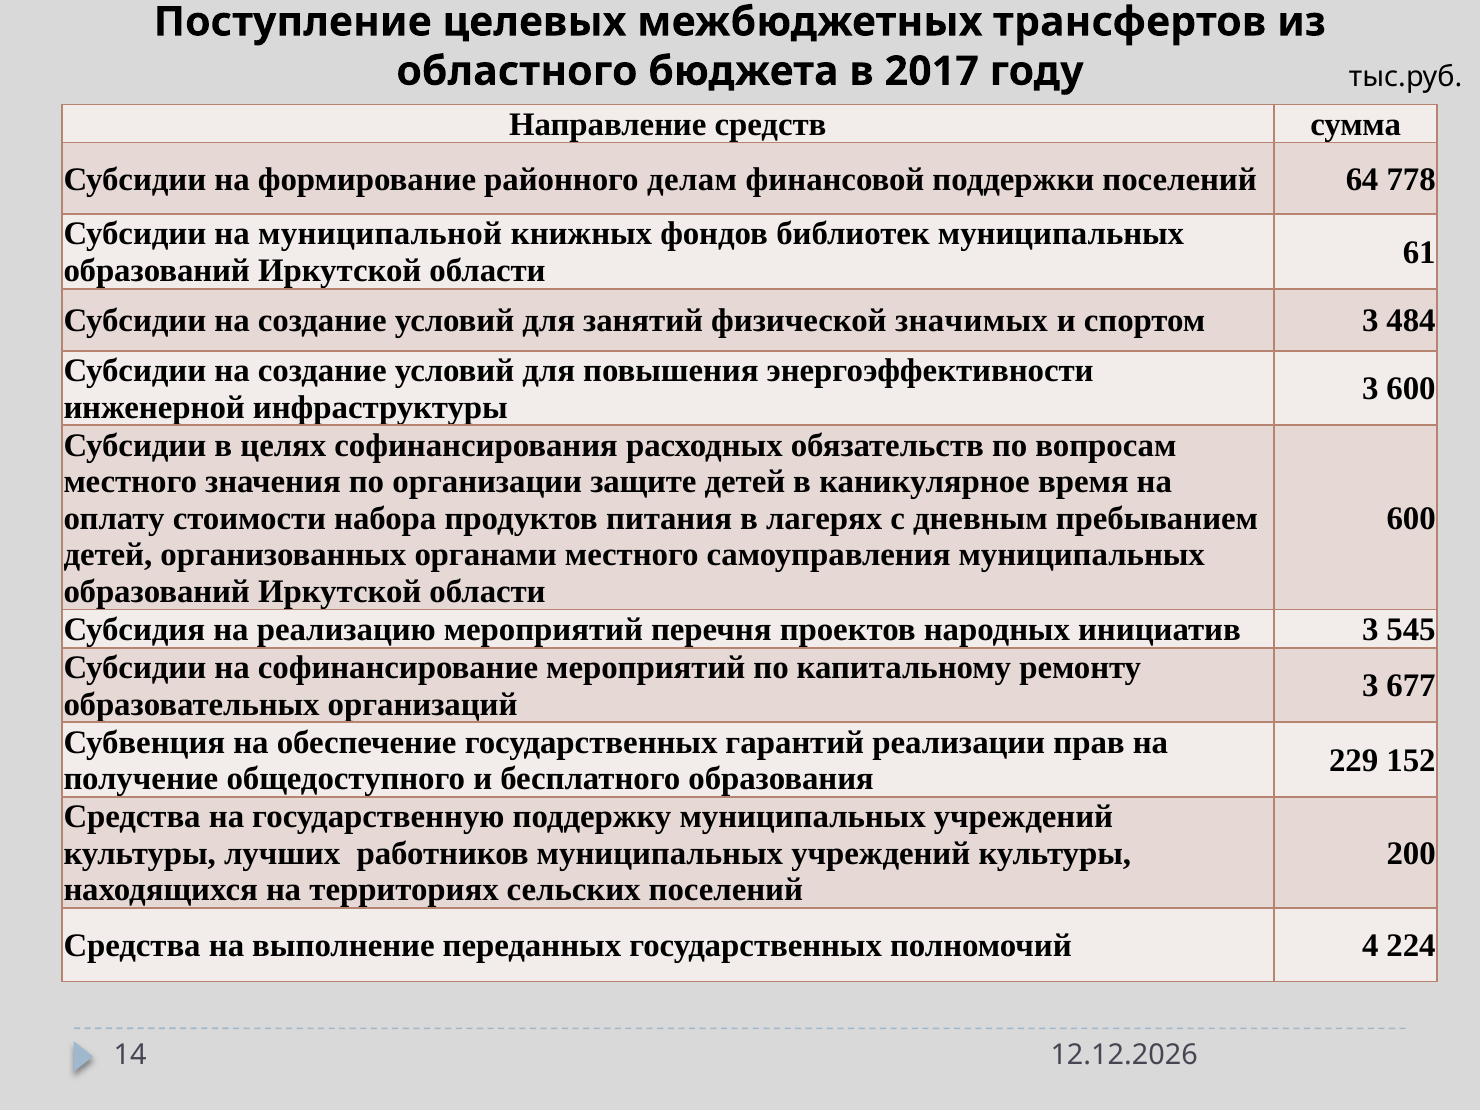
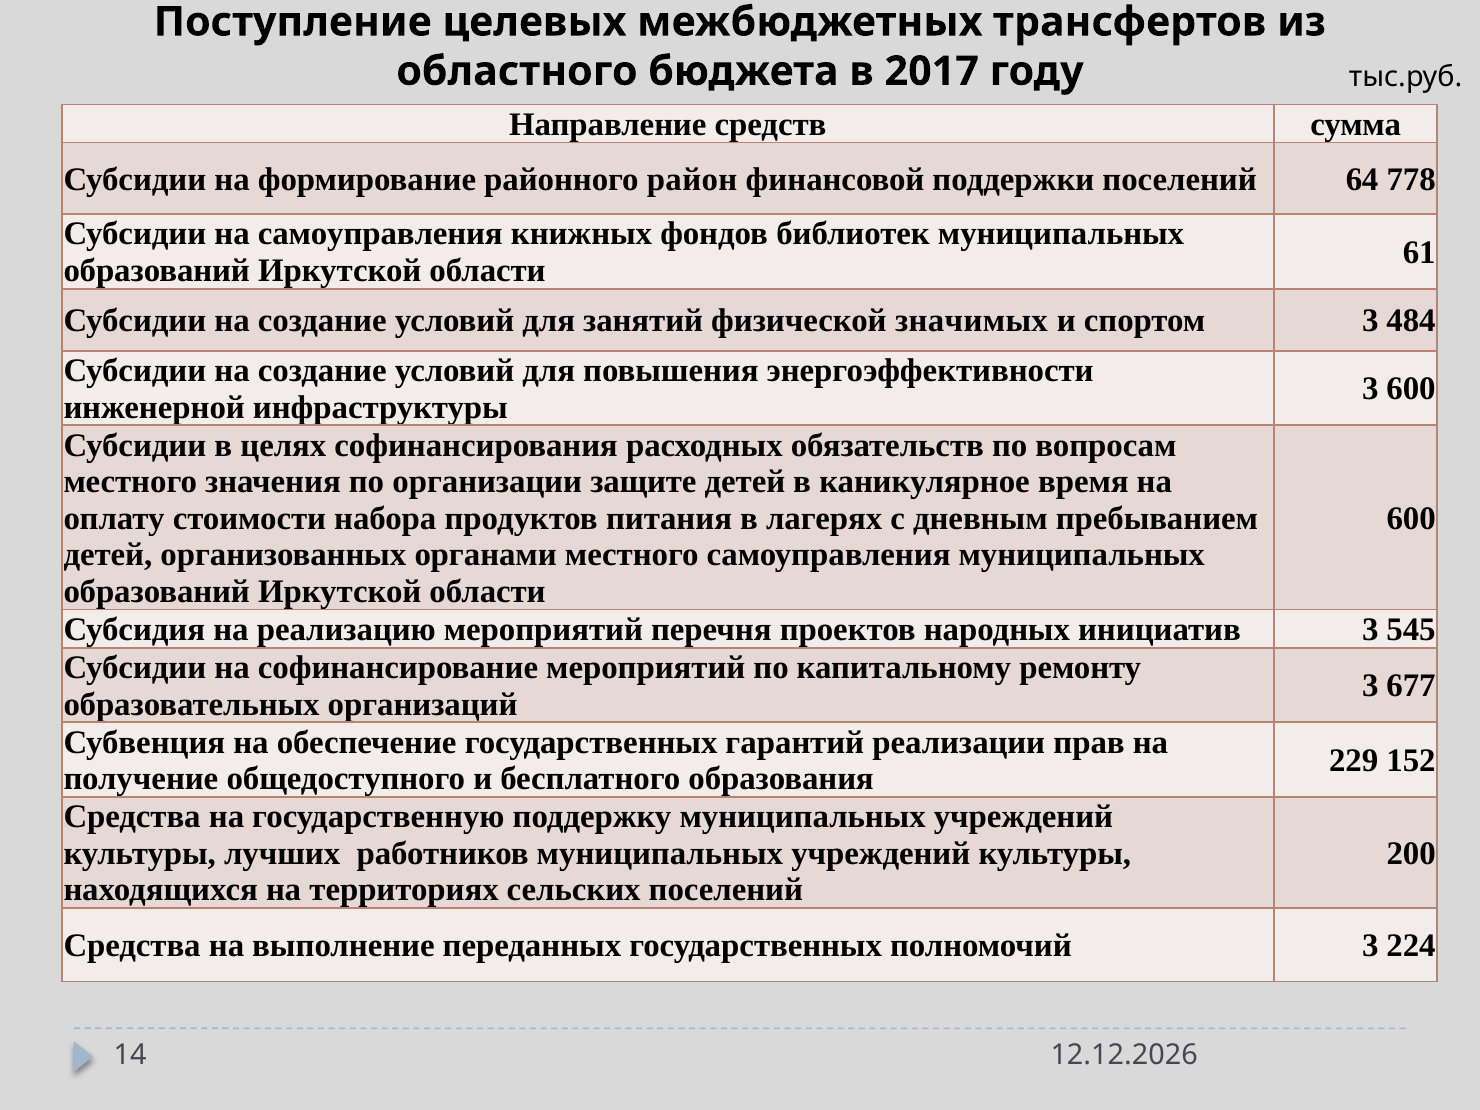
делам: делам -> район (692, 179)
на муниципальной: муниципальной -> самоуправления (380, 234)
полномочий 4: 4 -> 3 (1370, 946)
